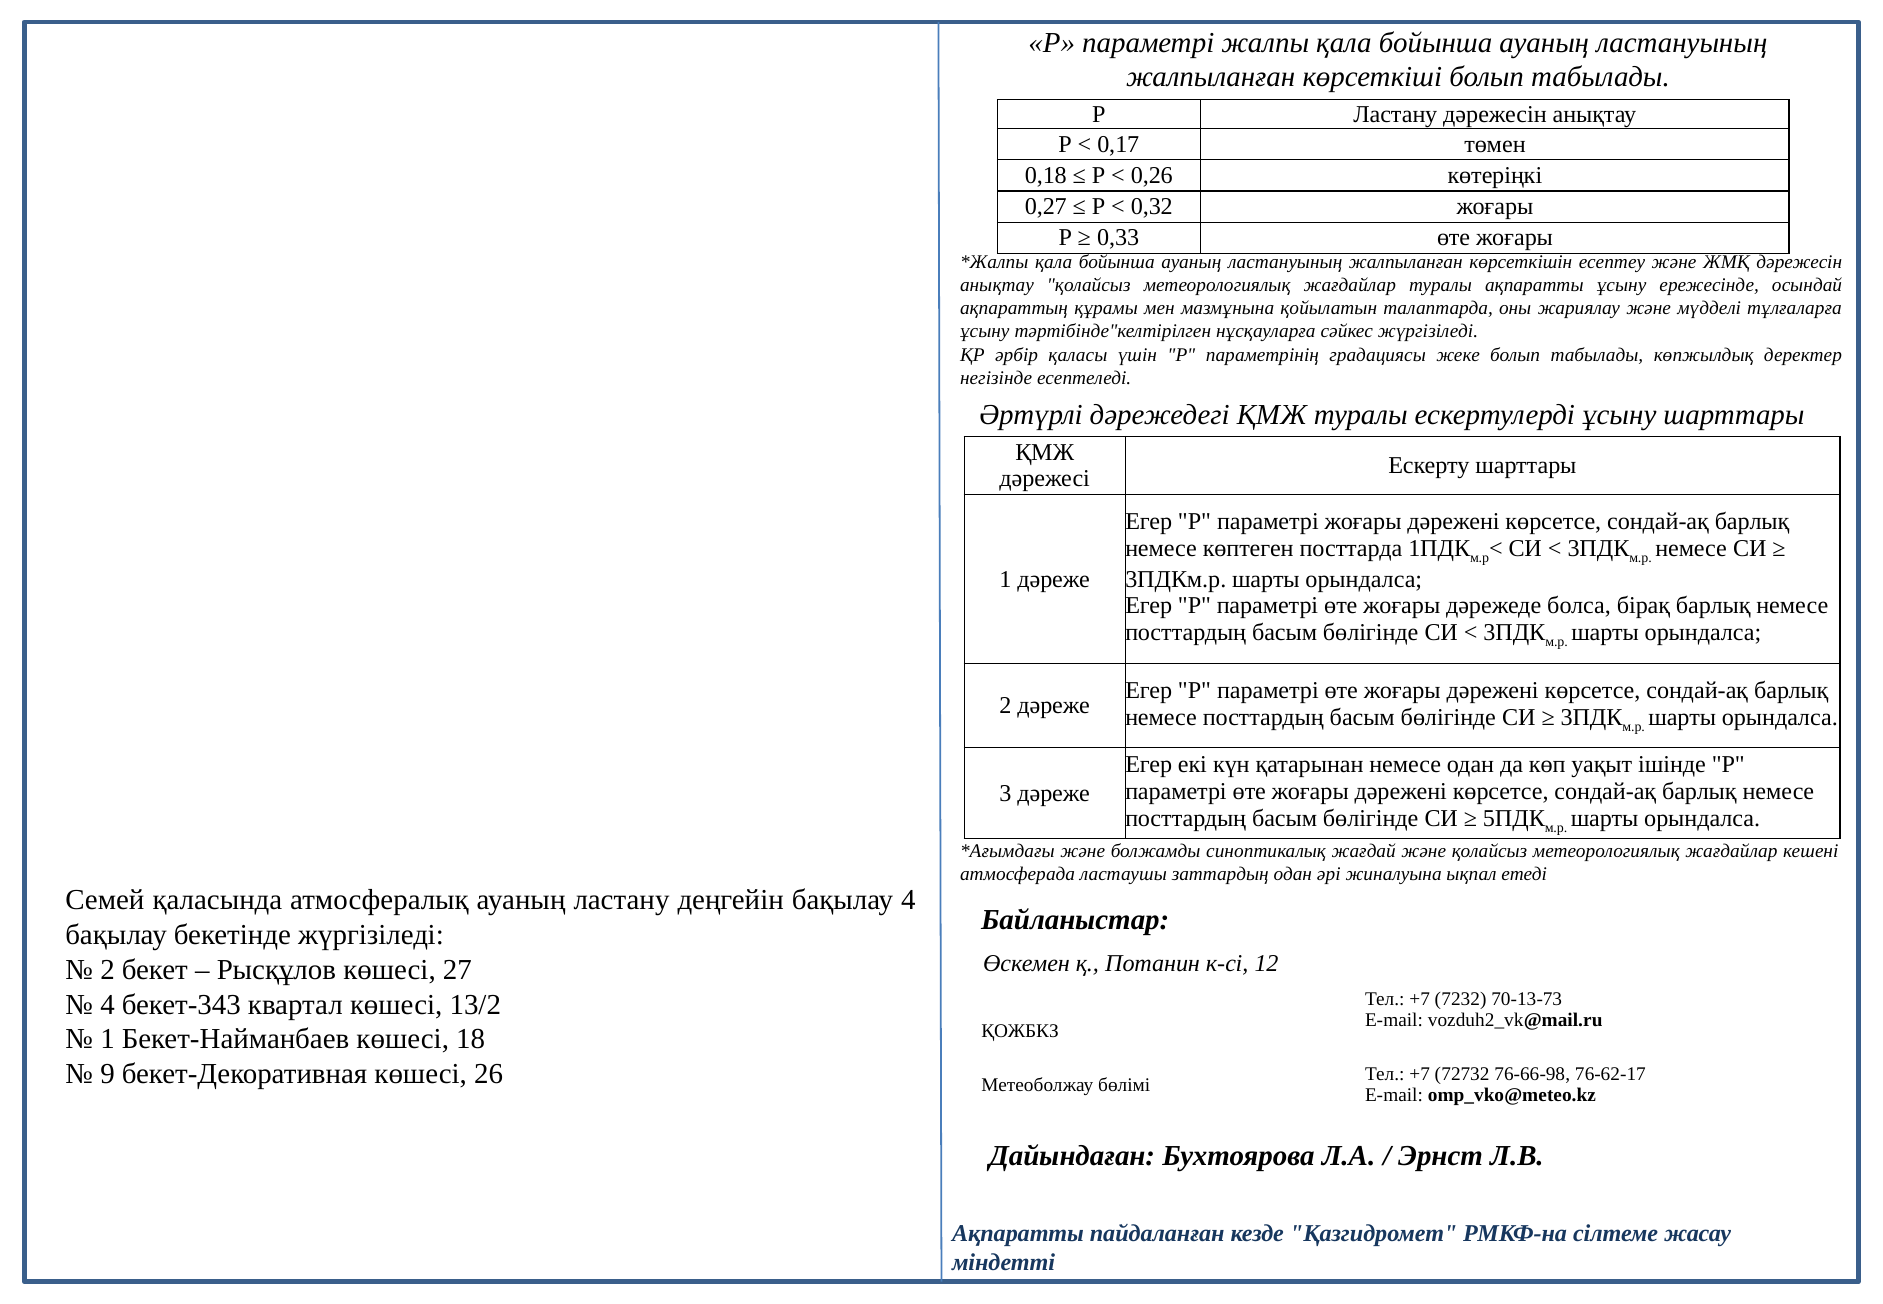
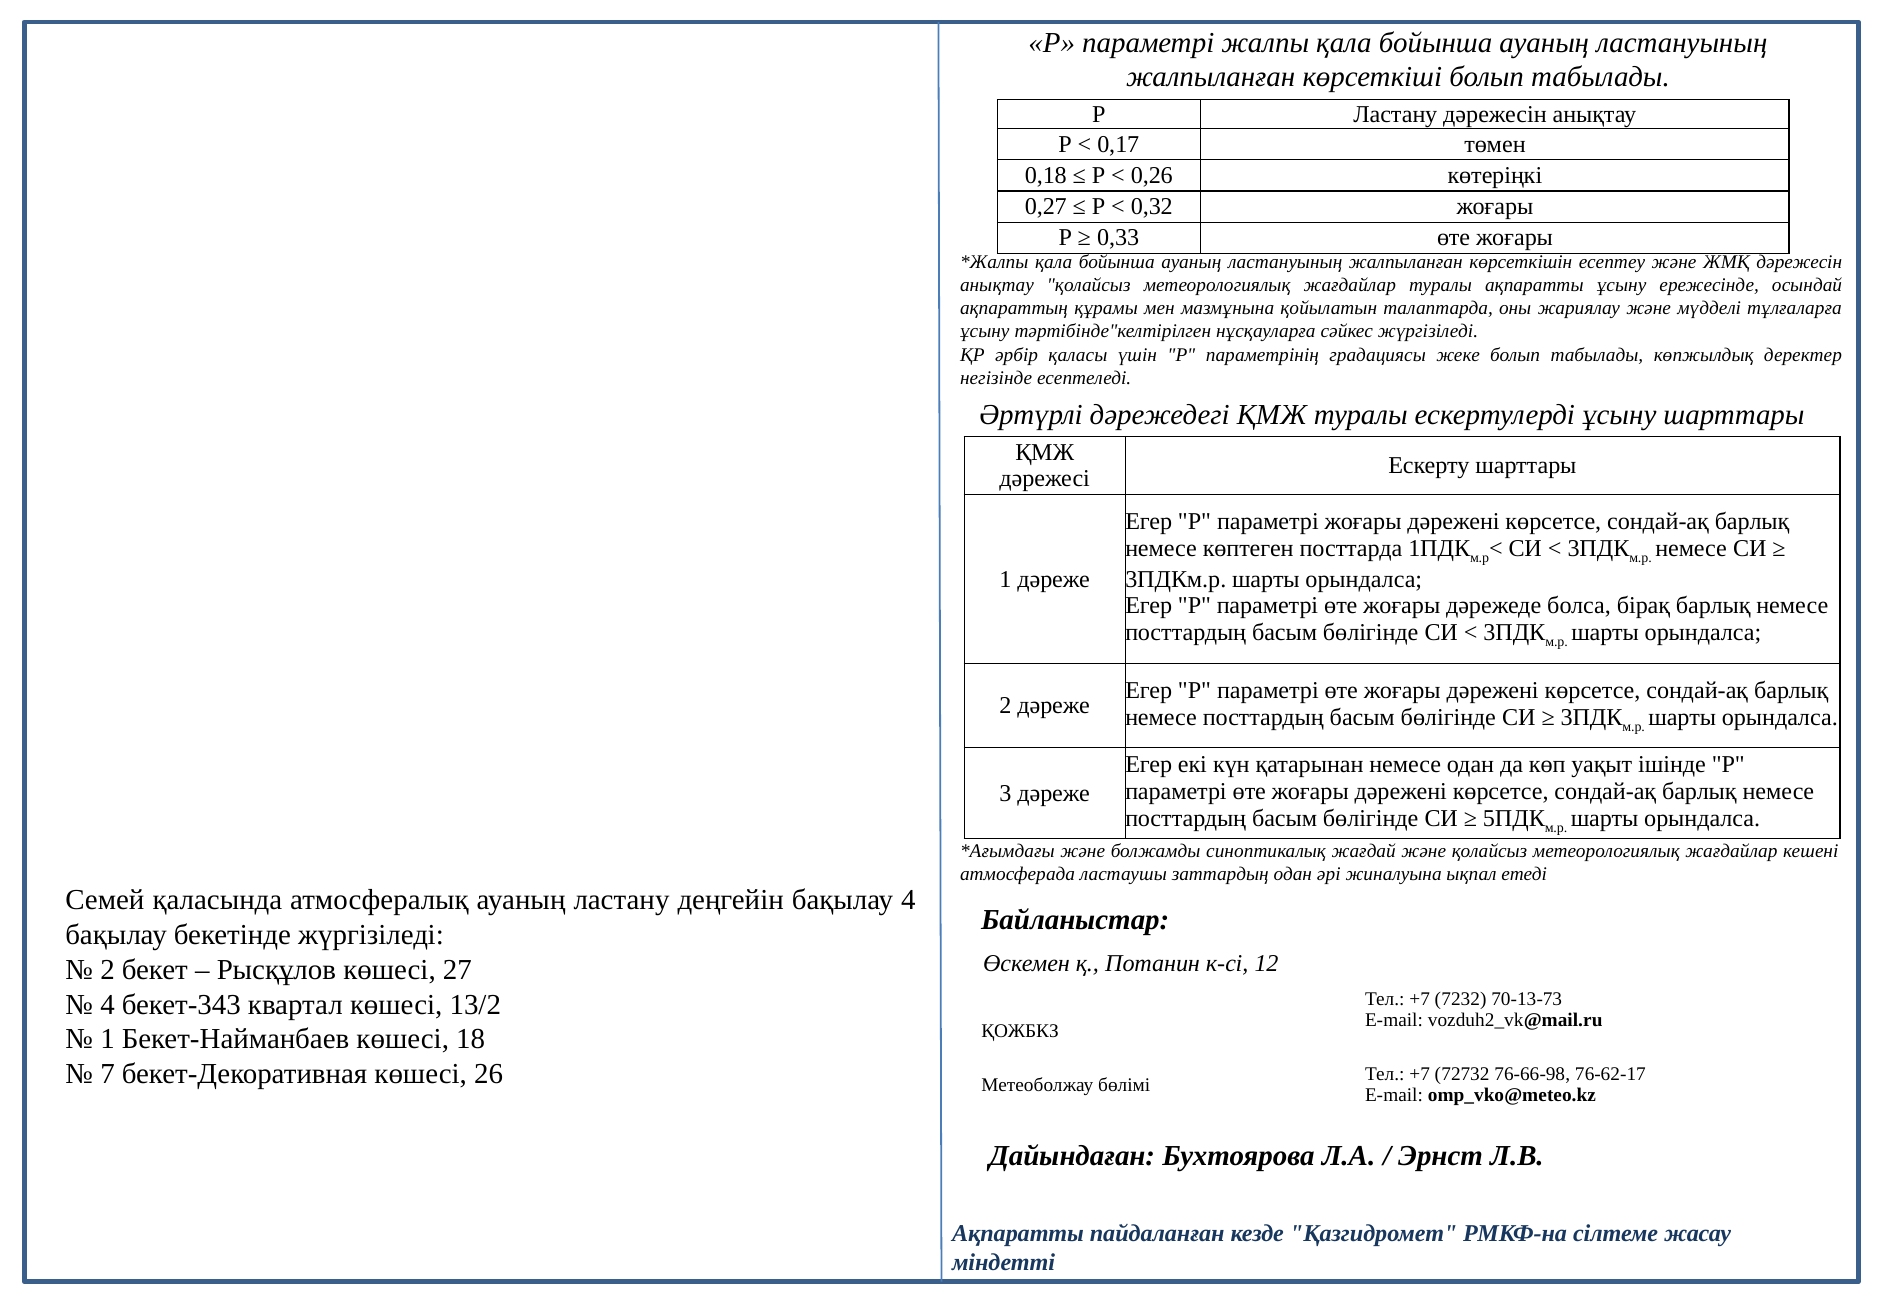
9: 9 -> 7 (107, 1074)
